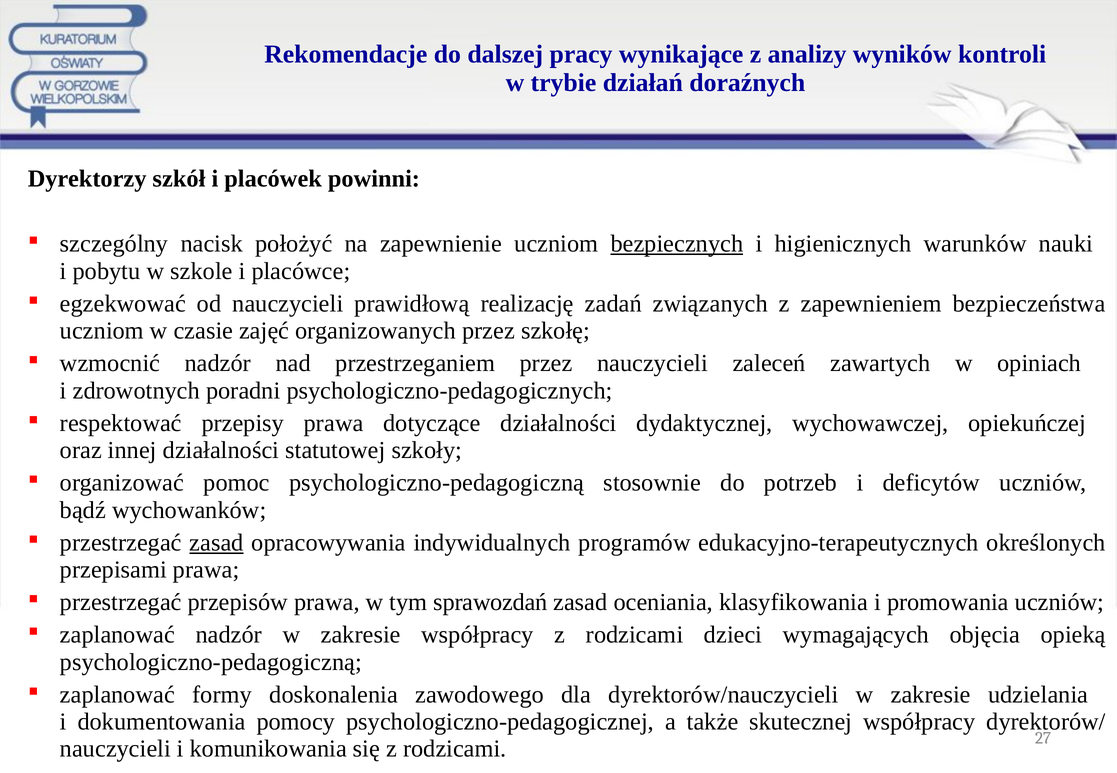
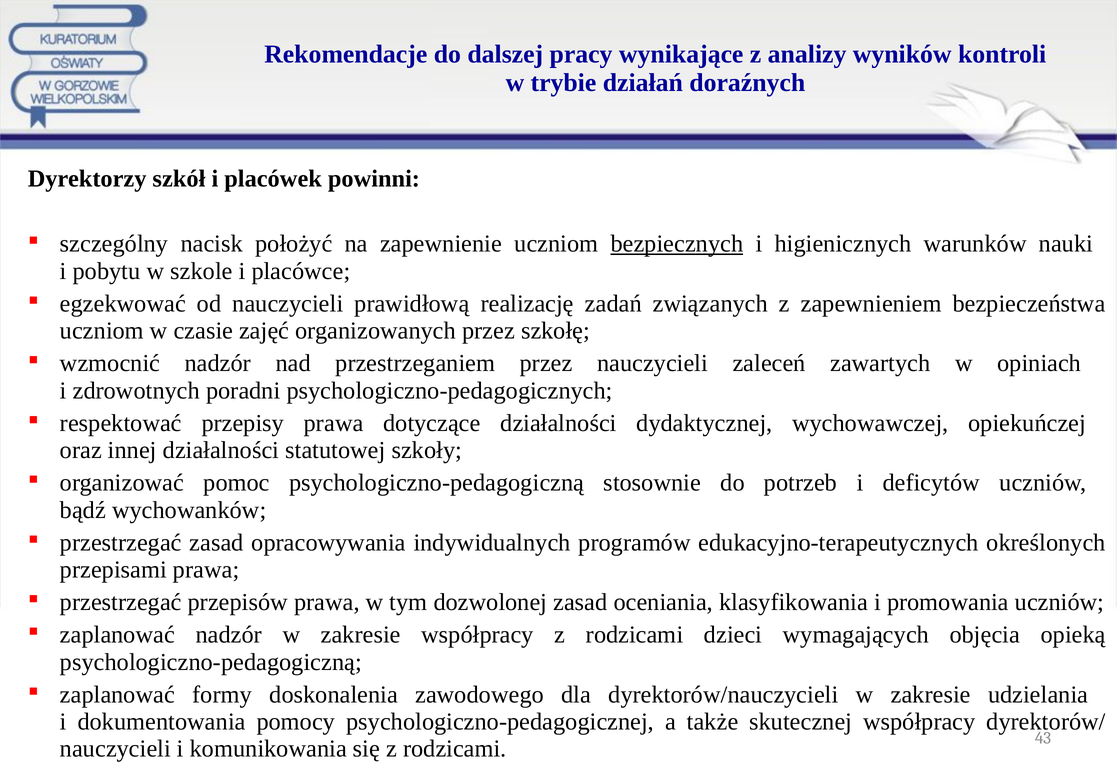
zasad underline: present -> none (217, 543)
sprawozdań: sprawozdań -> dozwolonej (490, 603)
27: 27 -> 43 (1043, 738)
